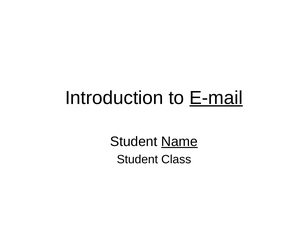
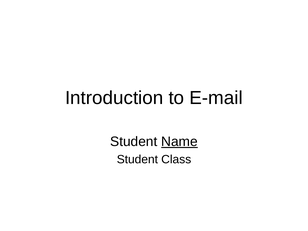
E-mail underline: present -> none (216, 98)
